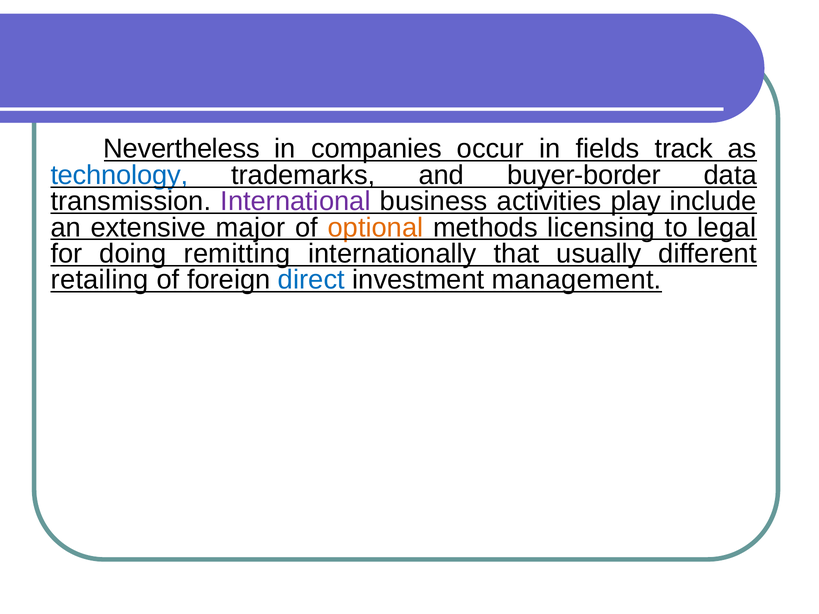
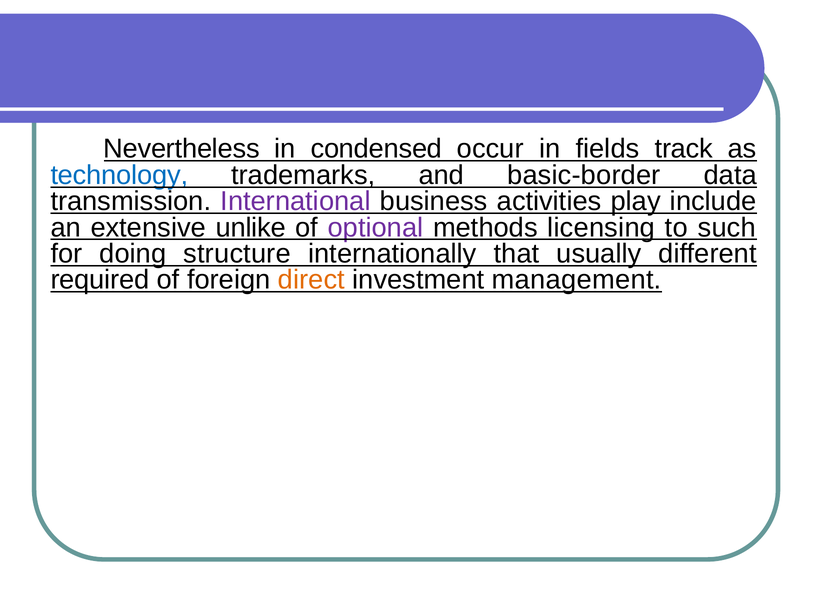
companies: companies -> condensed (376, 149)
buyer-border: buyer-border -> basic-border (584, 175)
major: major -> unlike (251, 228)
optional colour: orange -> purple (376, 228)
legal: legal -> such (727, 228)
remitting: remitting -> structure (237, 254)
retailing: retailing -> required (100, 280)
direct colour: blue -> orange (311, 280)
